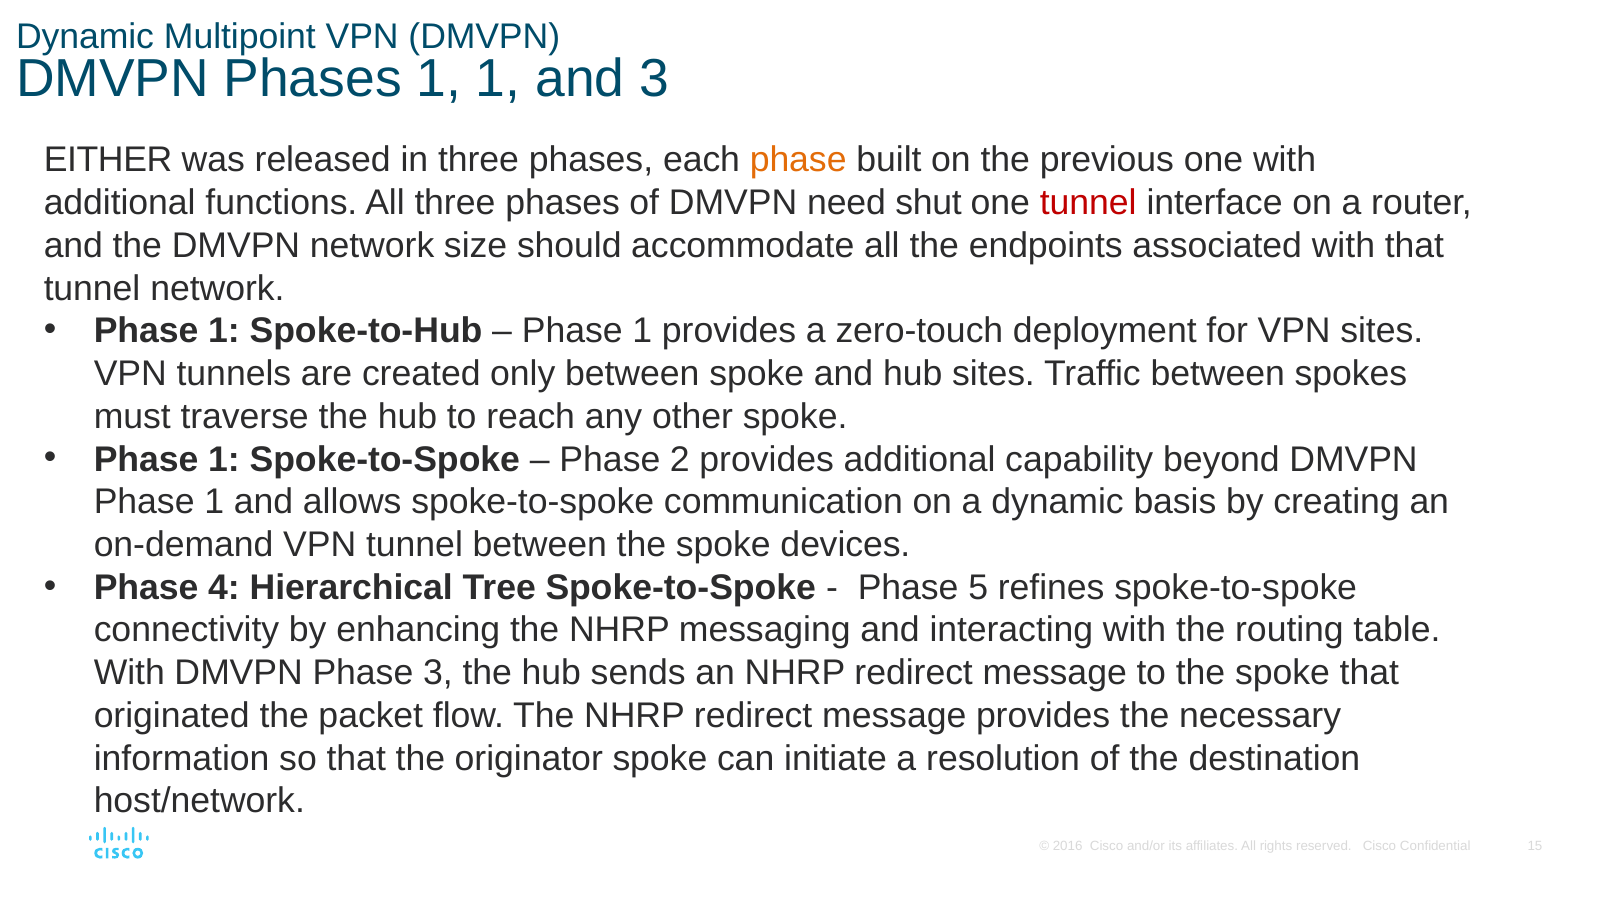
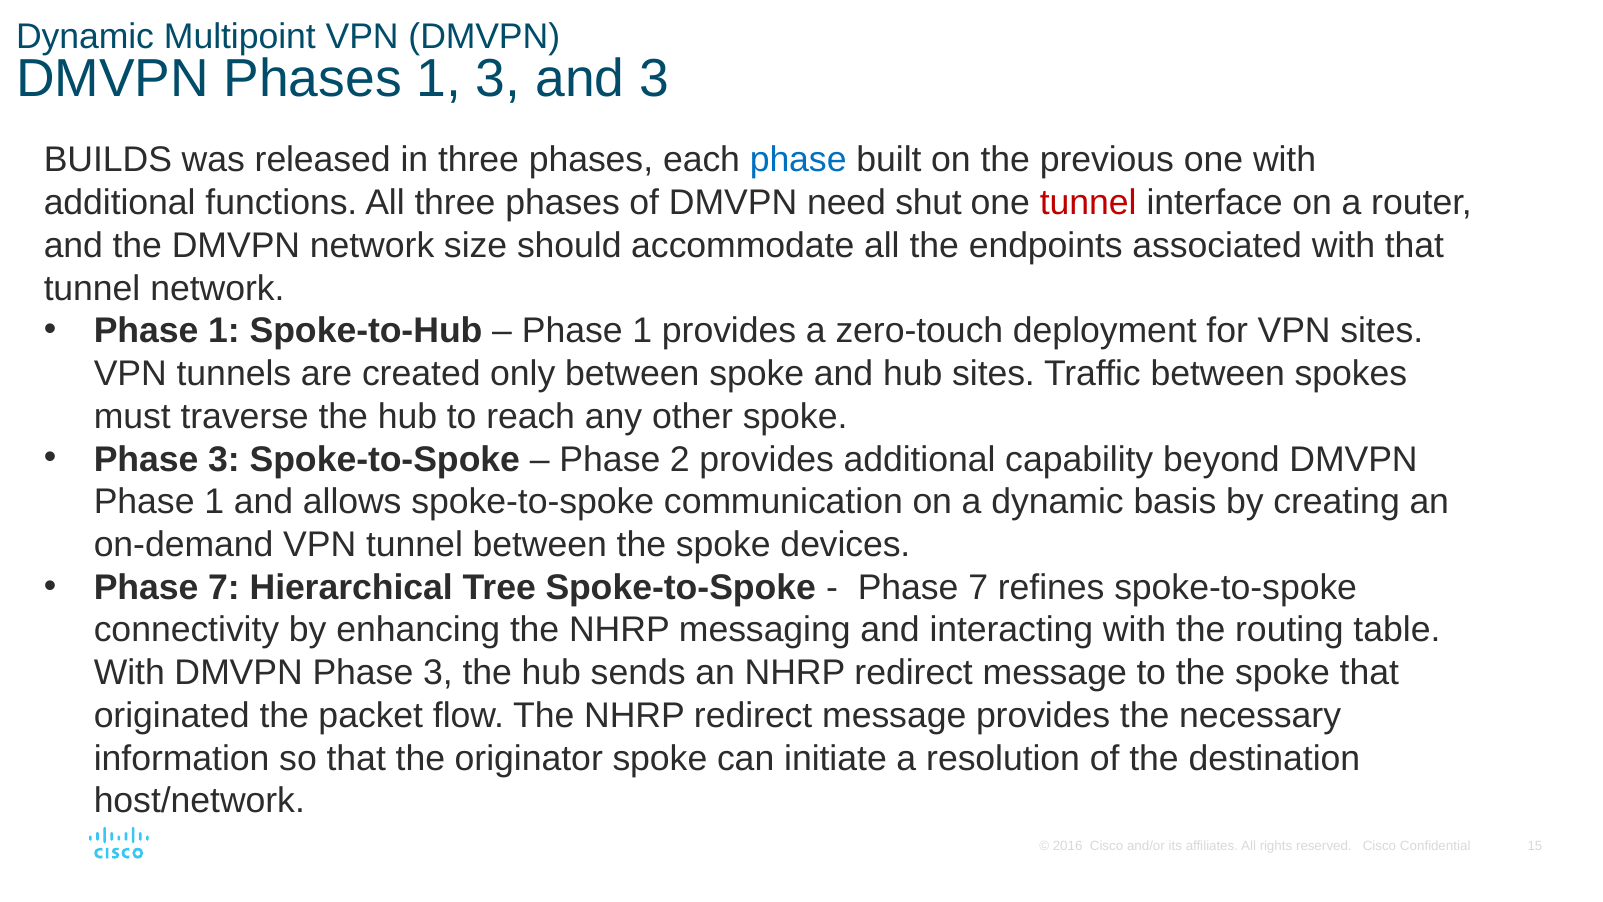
1 1: 1 -> 3 (498, 79)
EITHER: EITHER -> BUILDS (108, 160)
phase colour: orange -> blue (798, 160)
1: 1 -> 3 (224, 459)
4: 4 -> 7 (224, 587)
5: 5 -> 7 (978, 587)
